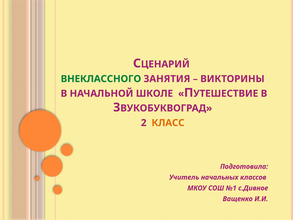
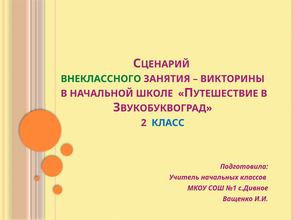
КЛАСС colour: orange -> blue (168, 123)
